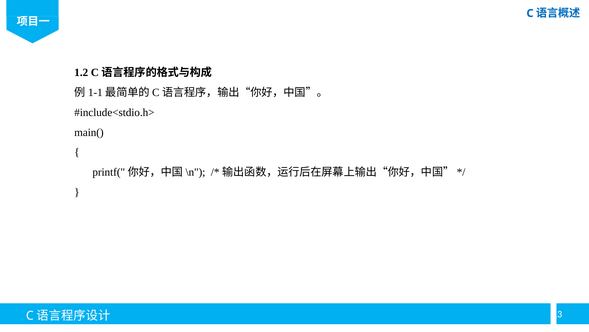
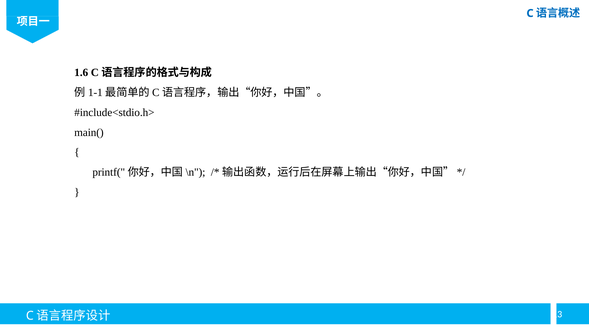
1.2: 1.2 -> 1.6 (81, 72)
